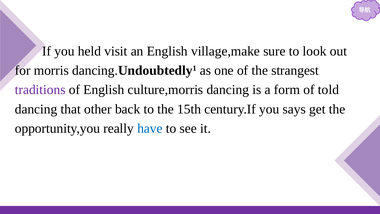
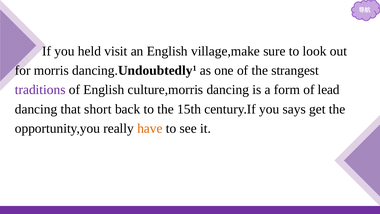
told: told -> lead (329, 90)
other: other -> short (98, 109)
have colour: blue -> orange (150, 128)
